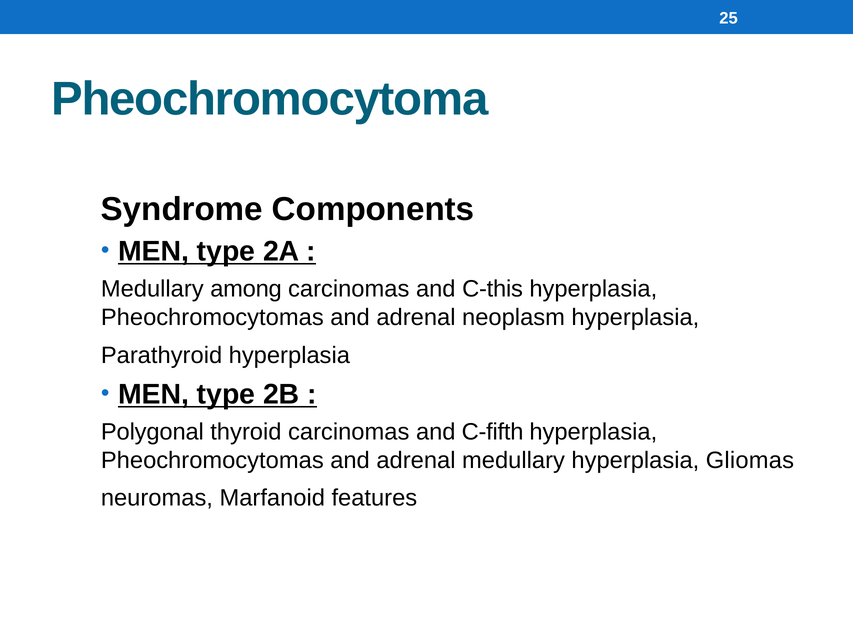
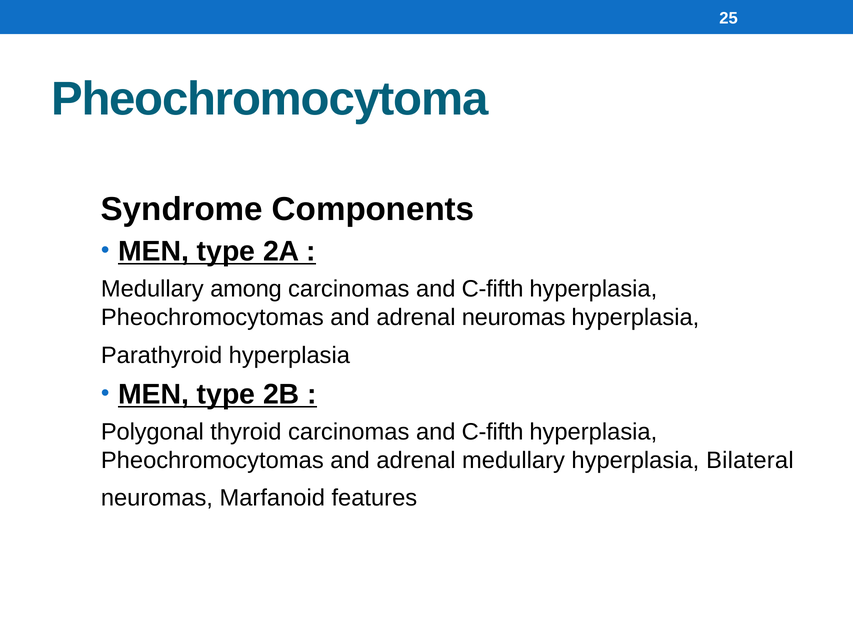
C-this: C-this -> C-fifth (493, 289)
adrenal neoplasm: neoplasm -> neuromas (514, 318)
Gliomas: Gliomas -> Bilateral (750, 461)
